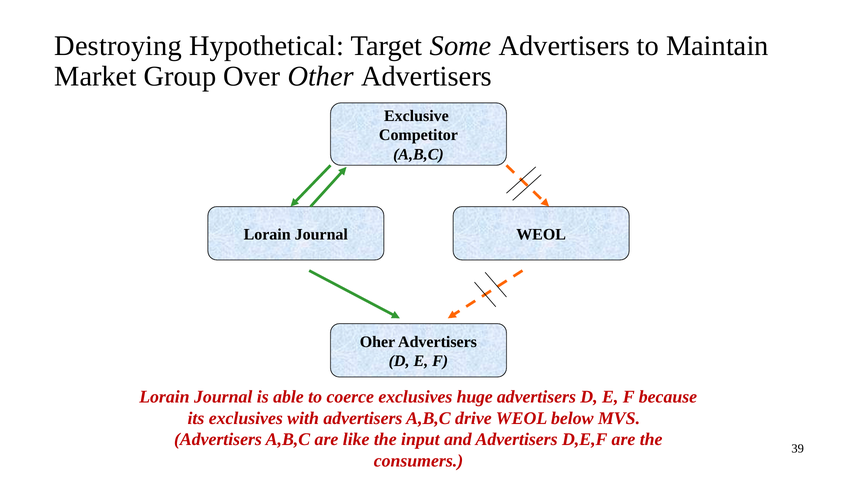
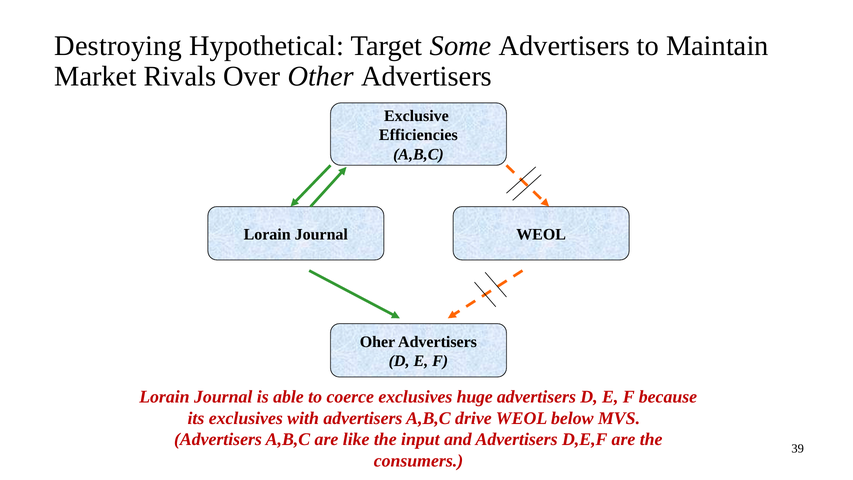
Group: Group -> Rivals (180, 77)
Competitor: Competitor -> Efficiencies (418, 135)
